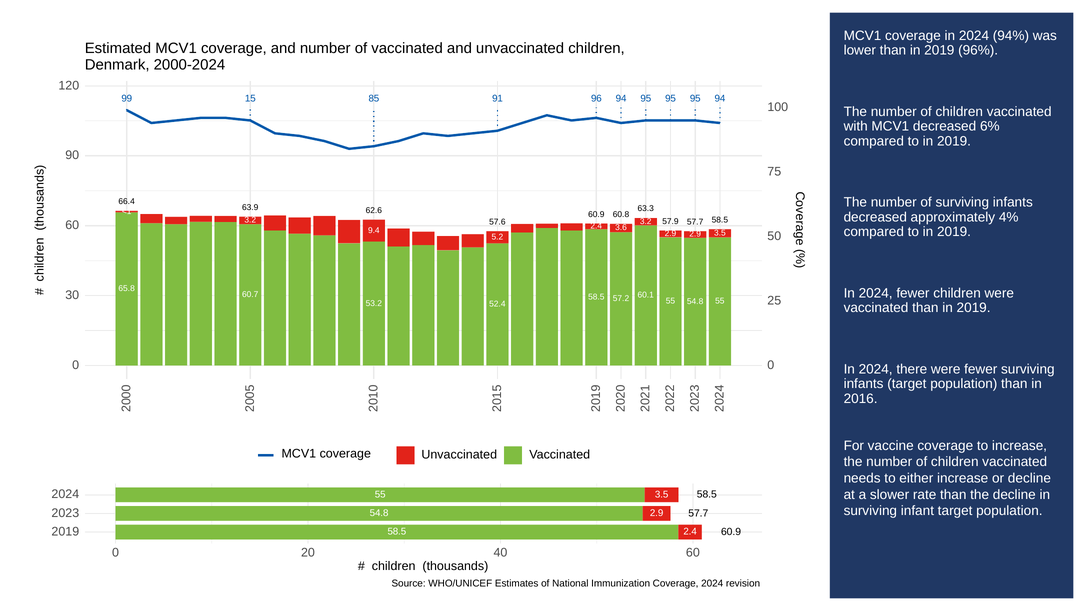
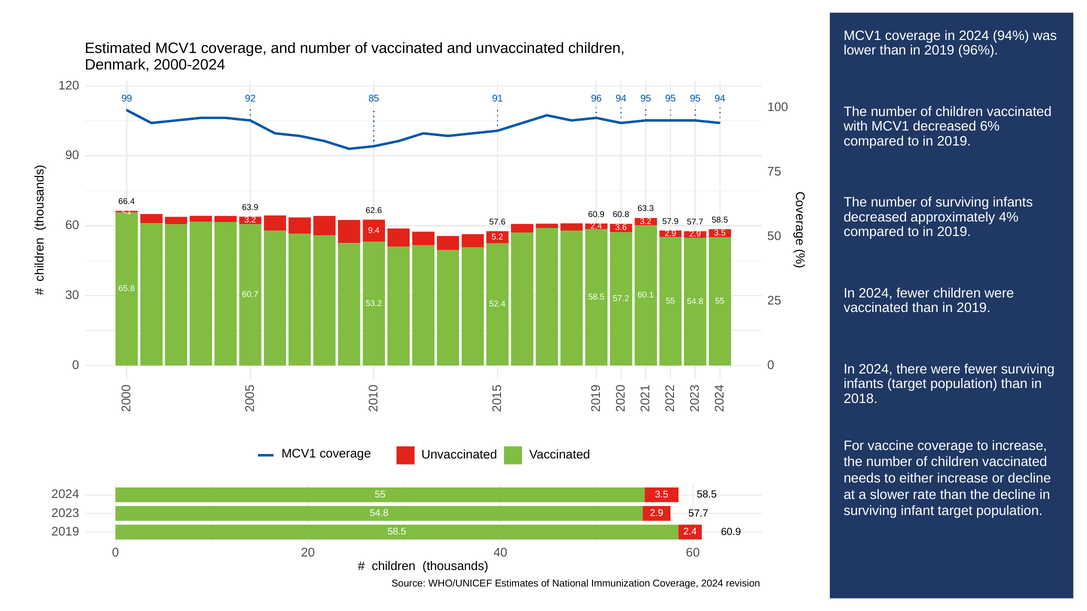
15: 15 -> 92 (250, 99)
2016: 2016 -> 2018 (861, 399)
